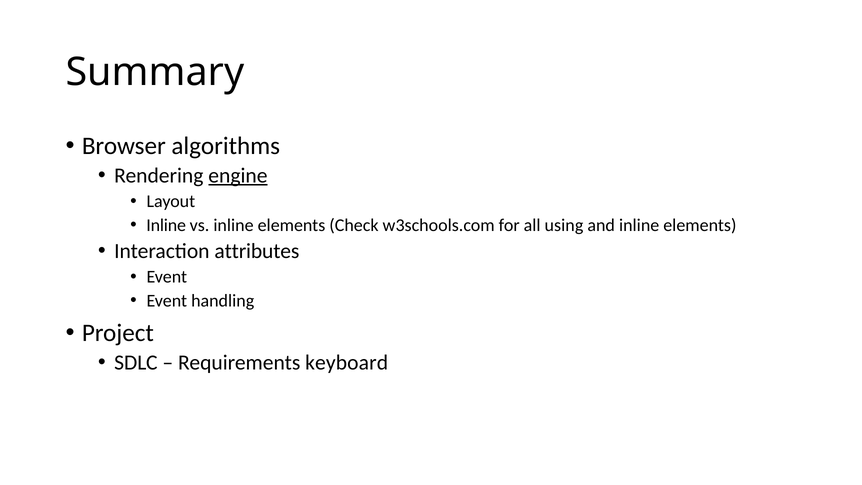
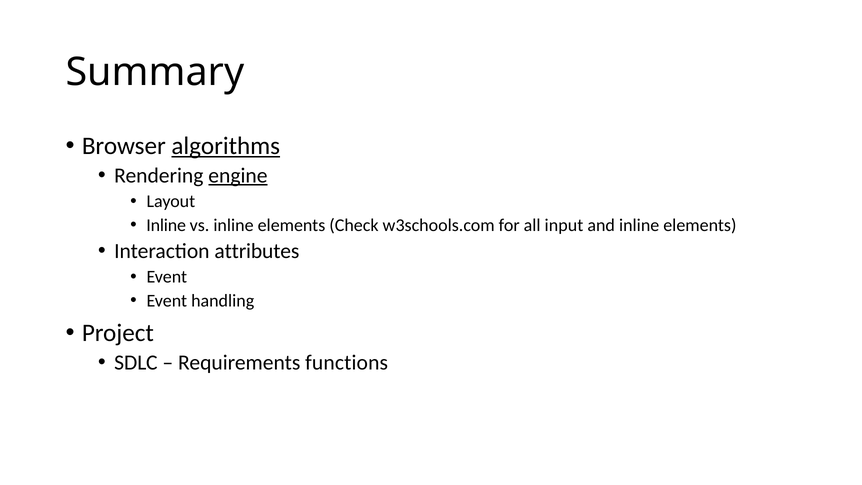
algorithms underline: none -> present (226, 146)
using: using -> input (564, 225)
keyboard: keyboard -> functions (347, 363)
